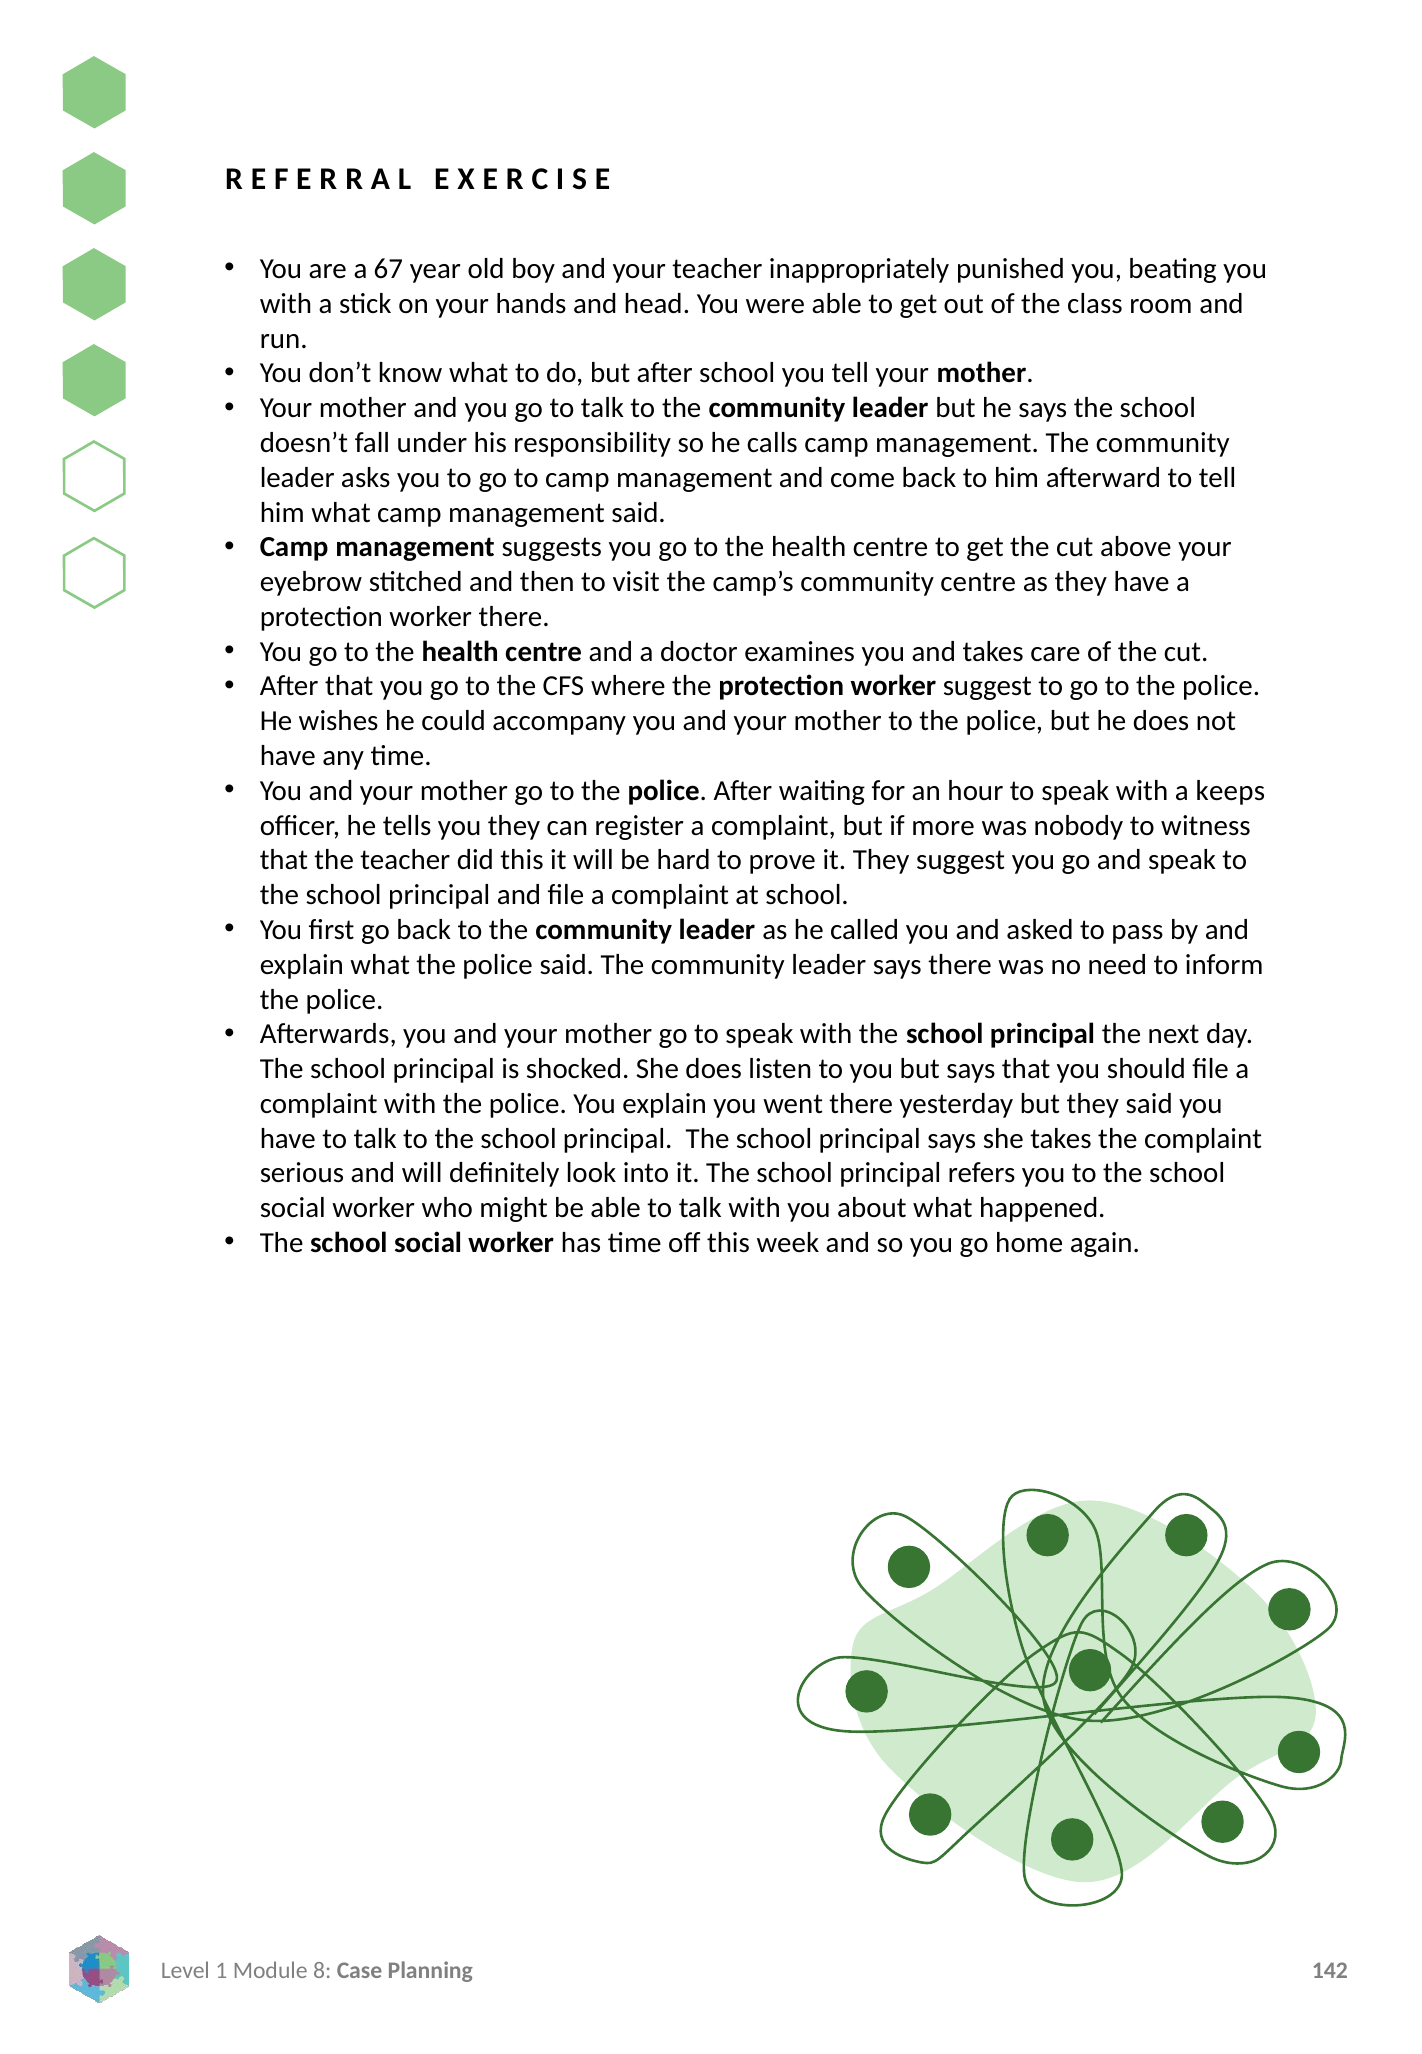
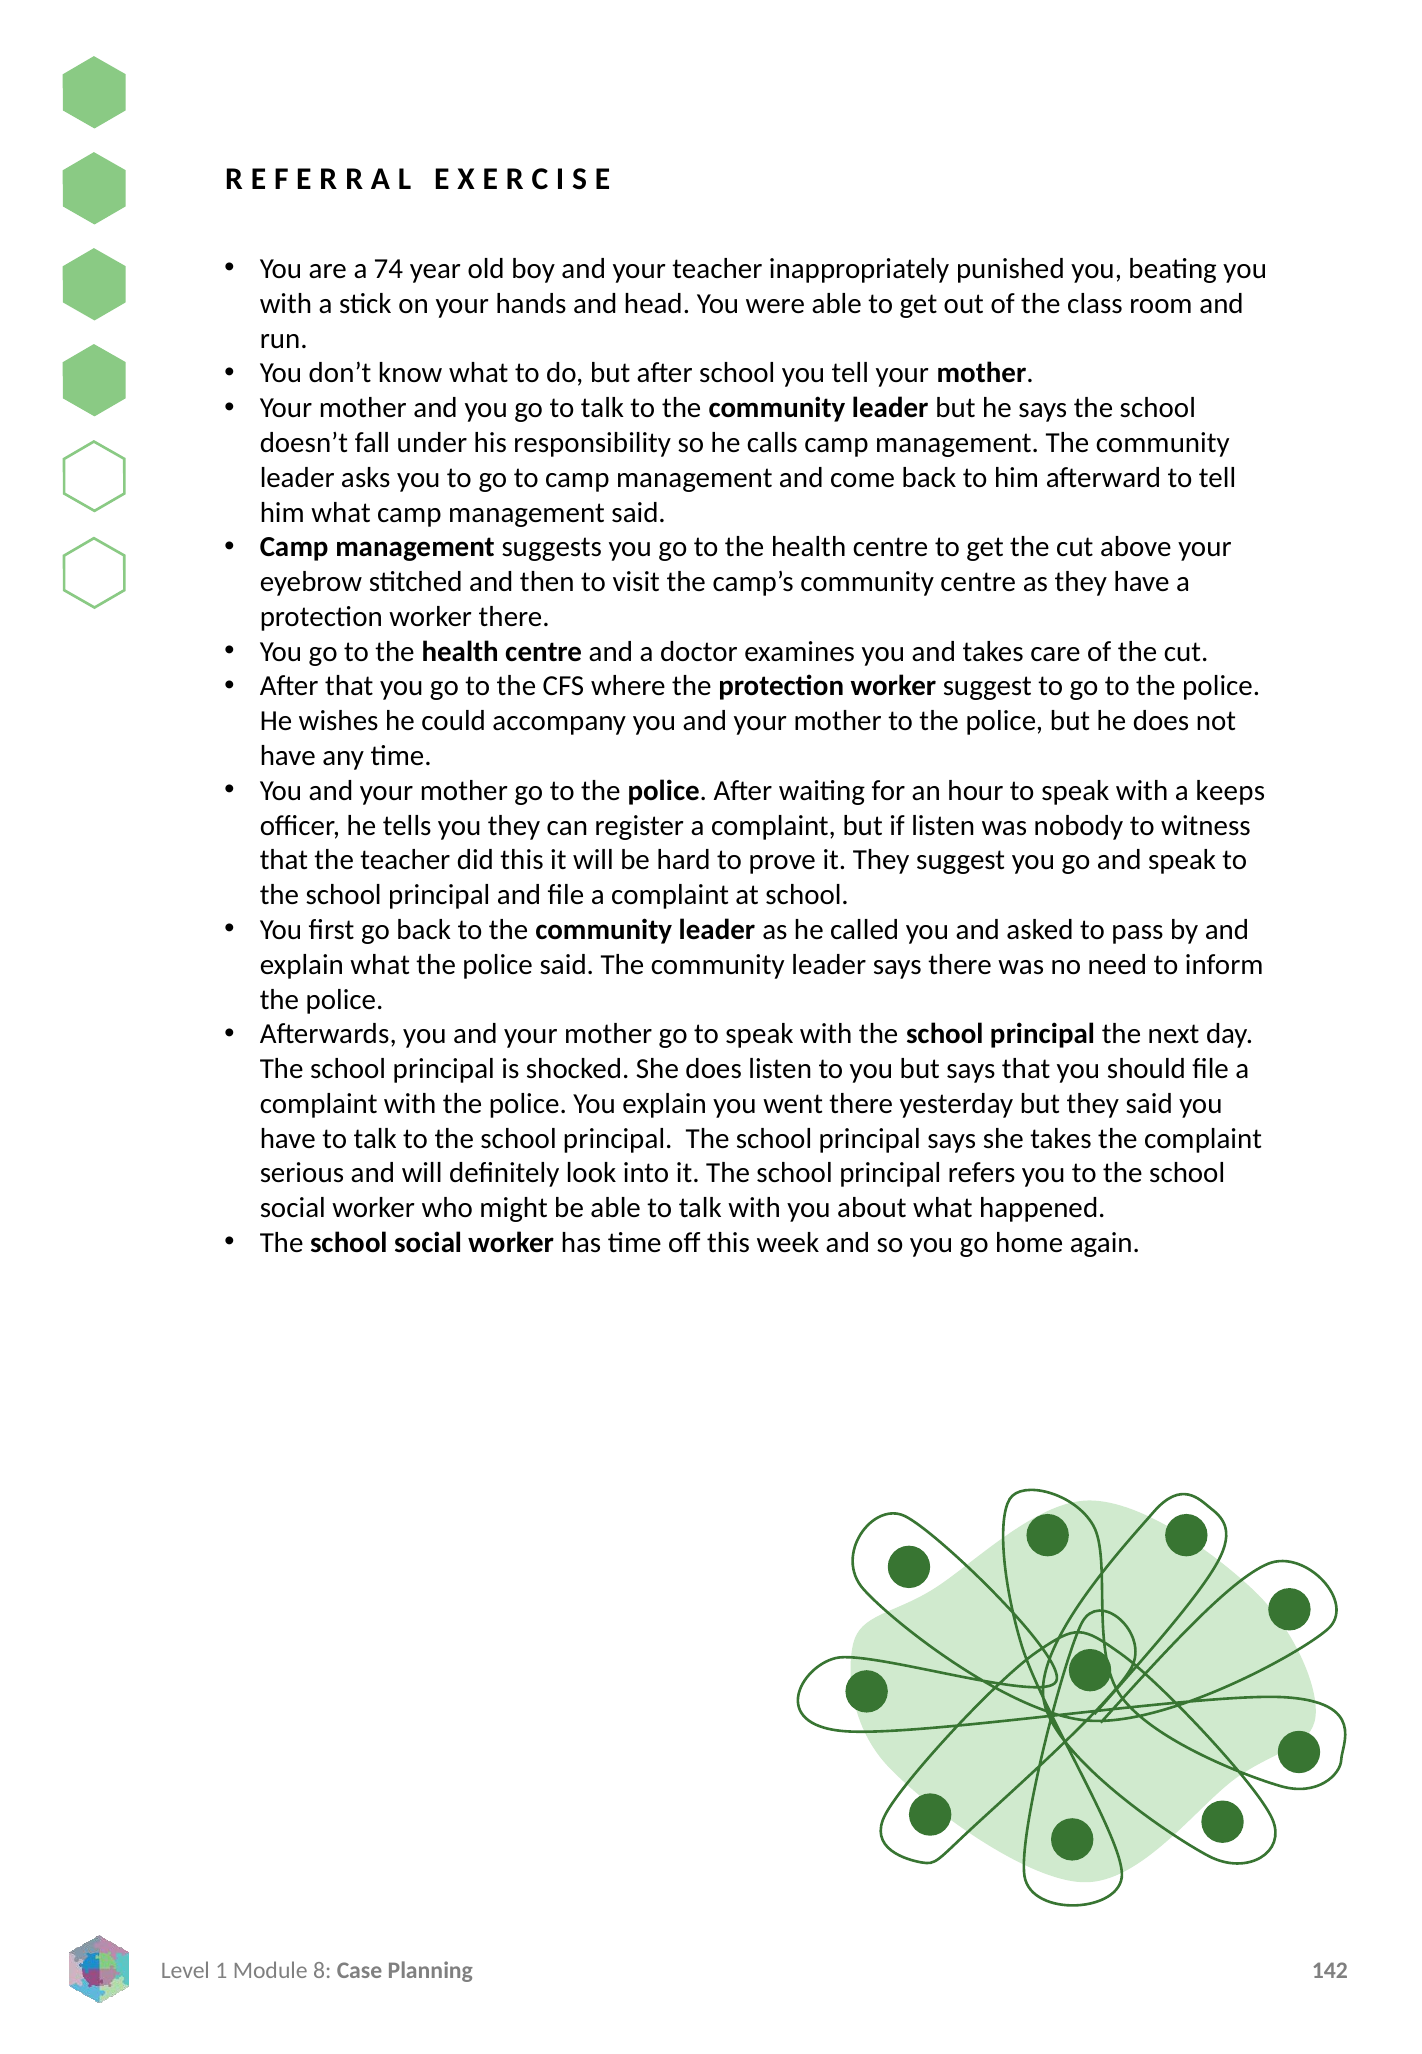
67: 67 -> 74 (388, 269)
if more: more -> listen (943, 826)
